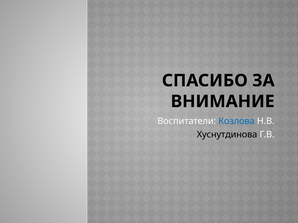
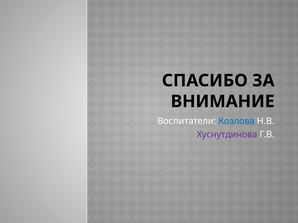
Хуснутдинова colour: black -> purple (227, 135)
